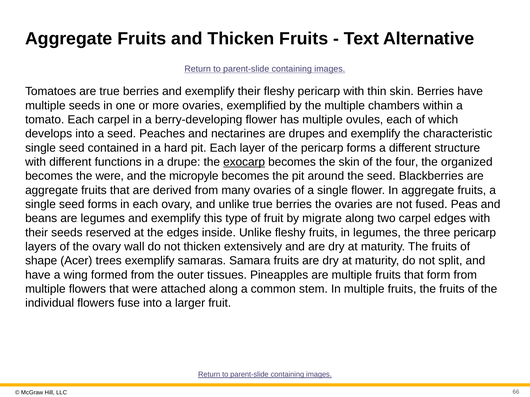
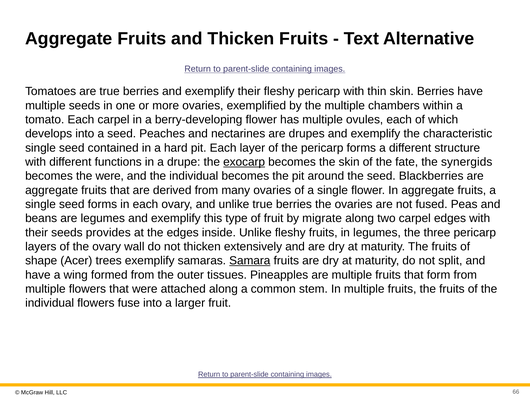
four: four -> fate (407, 162)
organized: organized -> synergids (467, 162)
and the micropyle: micropyle -> individual (194, 176)
reserved: reserved -> provides (108, 233)
Samara underline: none -> present (250, 261)
